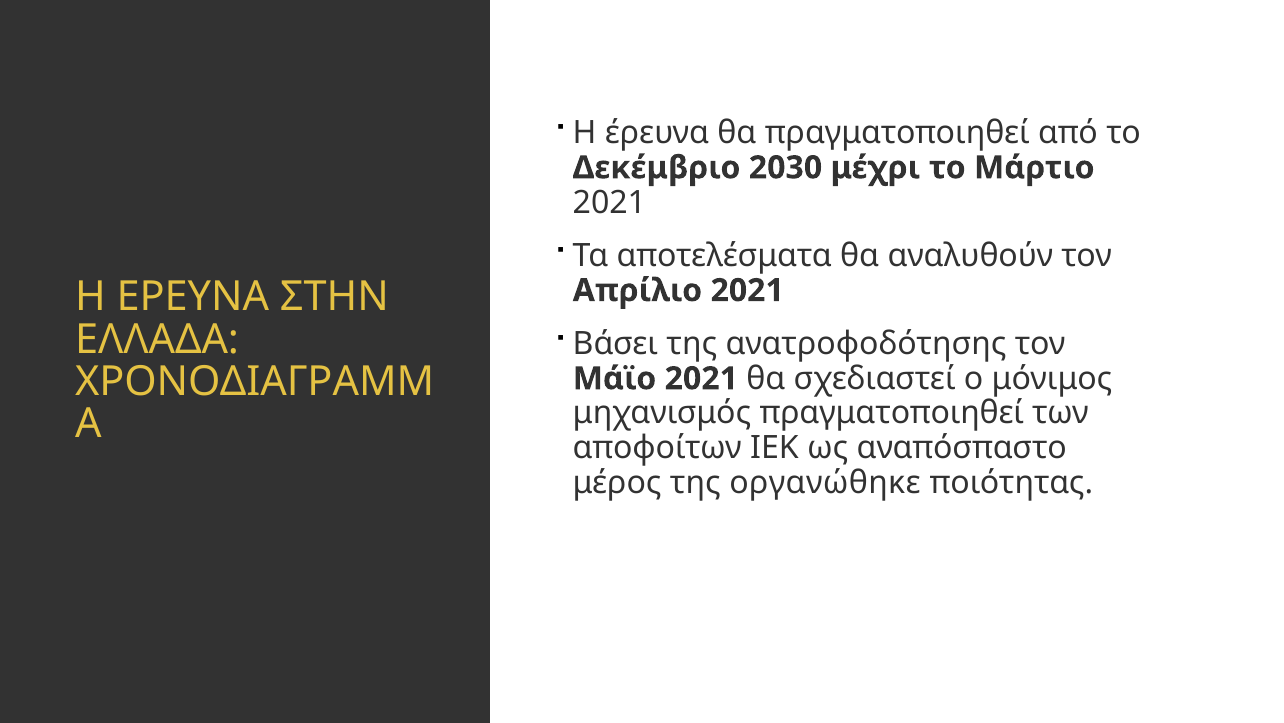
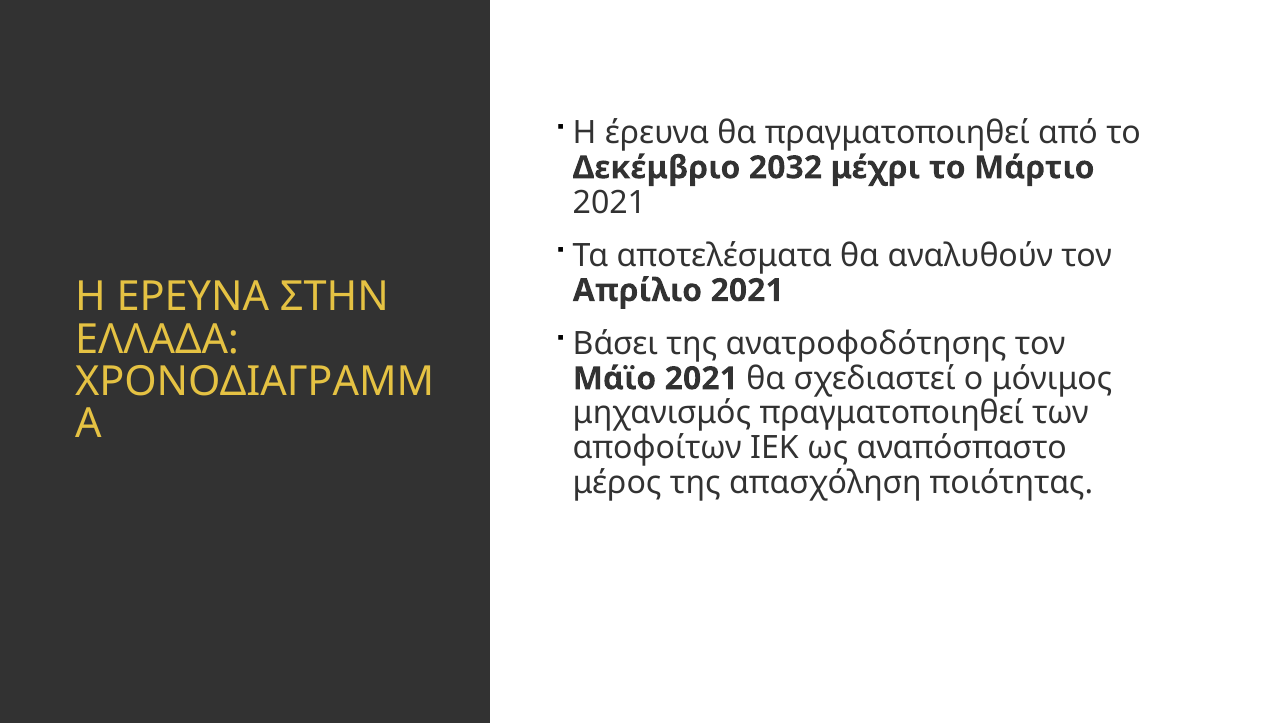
2030: 2030 -> 2032 (786, 168)
οργανώθηκε: οργανώθηκε -> απασχόληση (825, 482)
